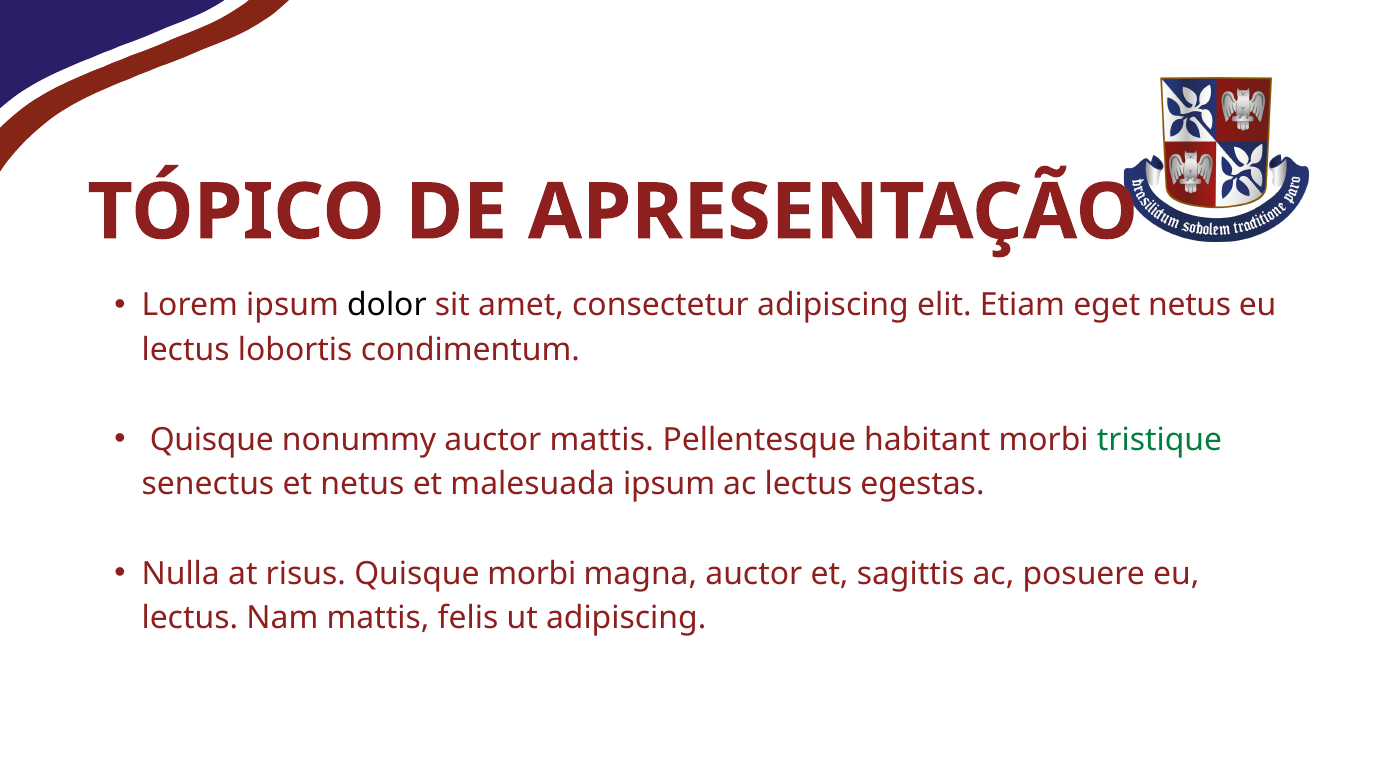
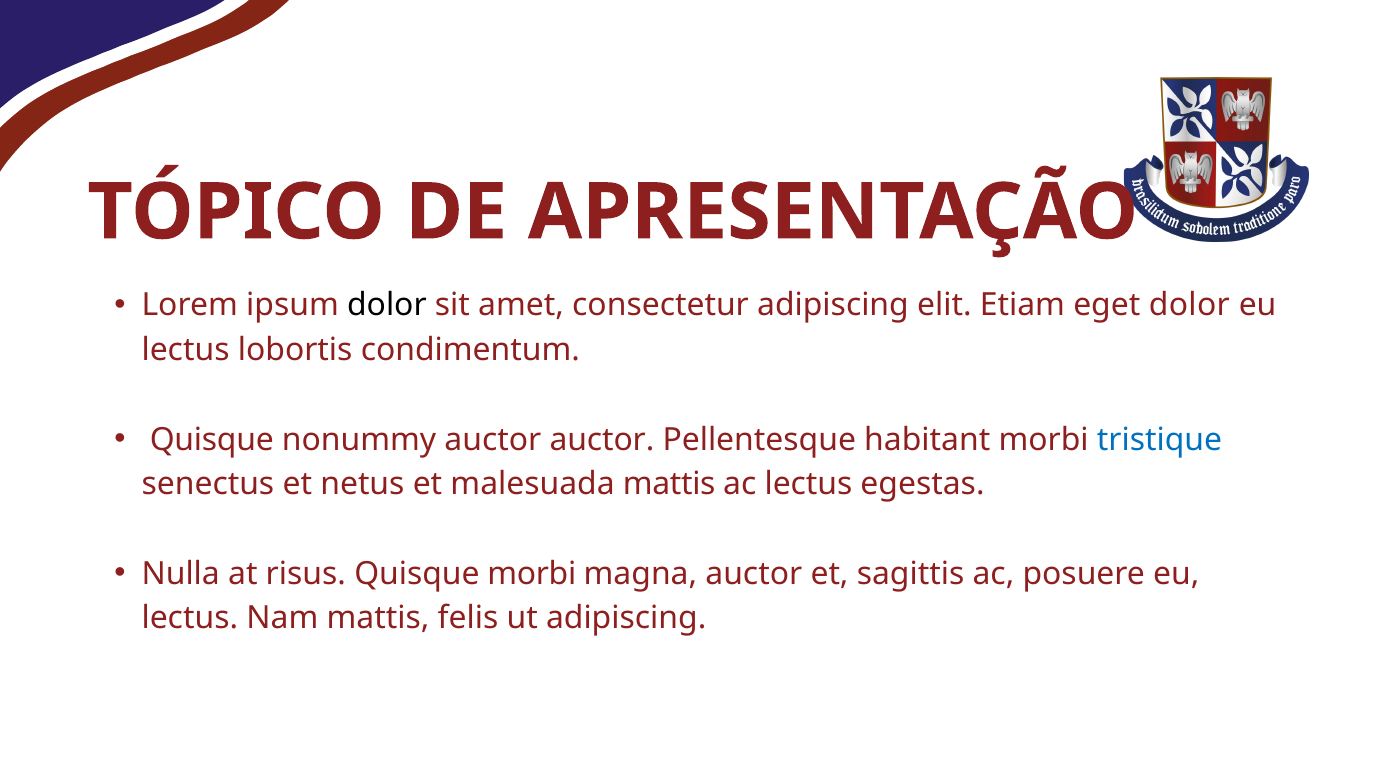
eget netus: netus -> dolor (1189, 306)
auctor mattis: mattis -> auctor (602, 440)
tristique colour: green -> blue (1160, 440)
malesuada ipsum: ipsum -> mattis (669, 484)
